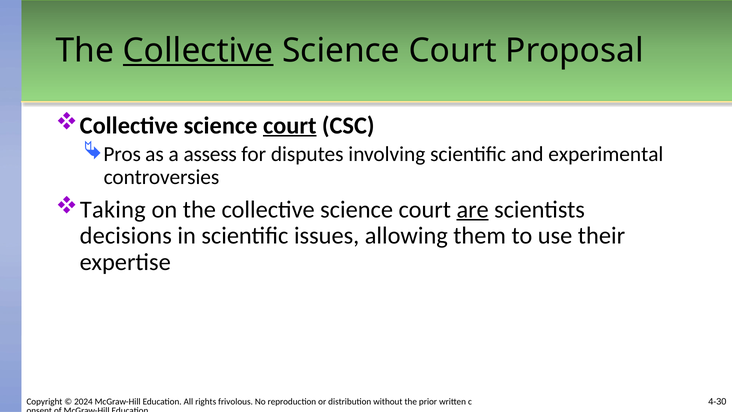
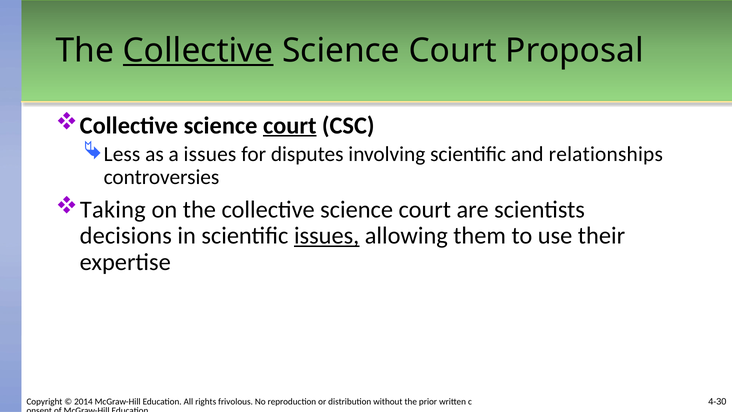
Pros: Pros -> Less (122, 154)
a assess: assess -> issues (210, 154)
experimental: experimental -> relationships (606, 154)
are underline: present -> none (473, 209)
issues underline: none -> present (327, 236)
2024: 2024 -> 2014 (83, 401)
